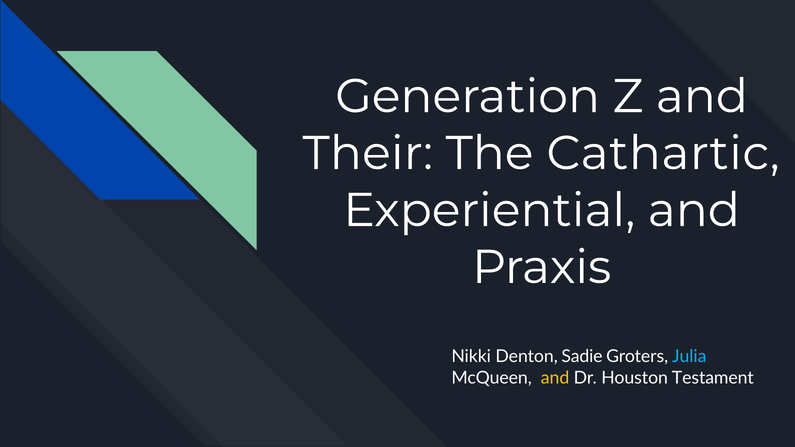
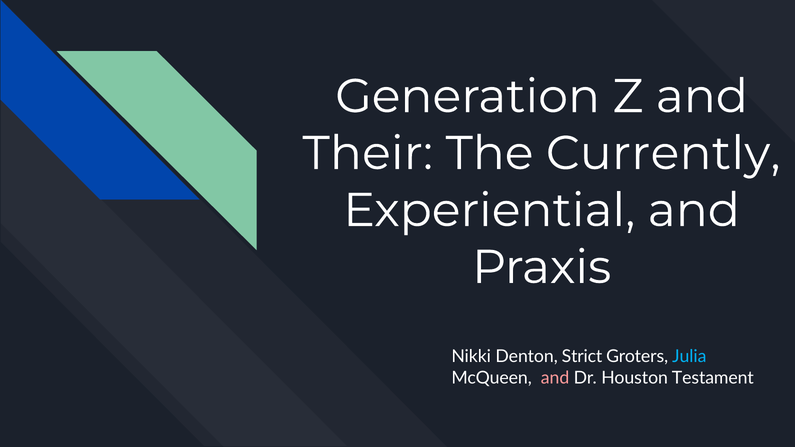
Cathartic: Cathartic -> Currently (663, 153)
Sadie: Sadie -> Strict (582, 357)
and colour: yellow -> pink (555, 378)
